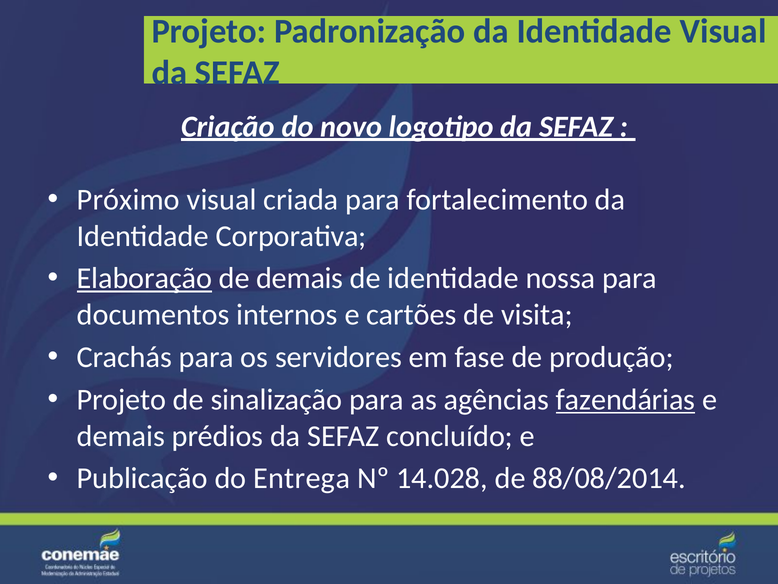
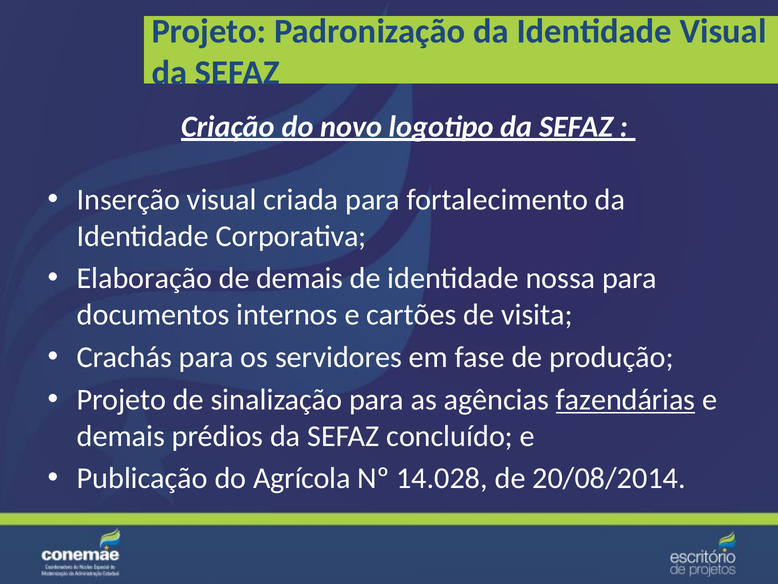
Próximo: Próximo -> Inserção (128, 200)
Elaboração underline: present -> none (144, 278)
Entrega: Entrega -> Agrícola (302, 478)
88/08/2014: 88/08/2014 -> 20/08/2014 (609, 478)
